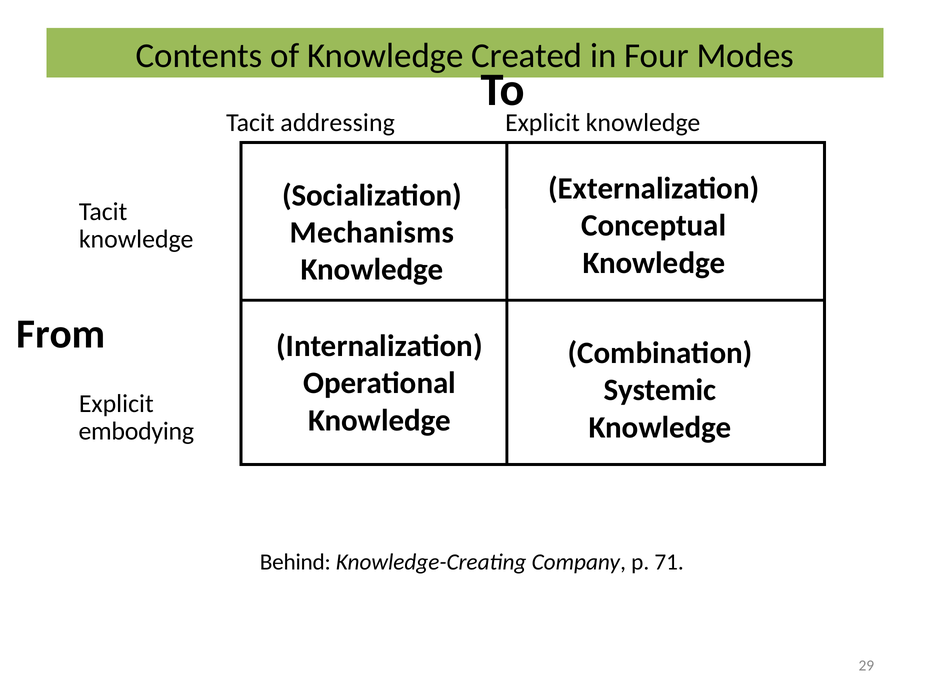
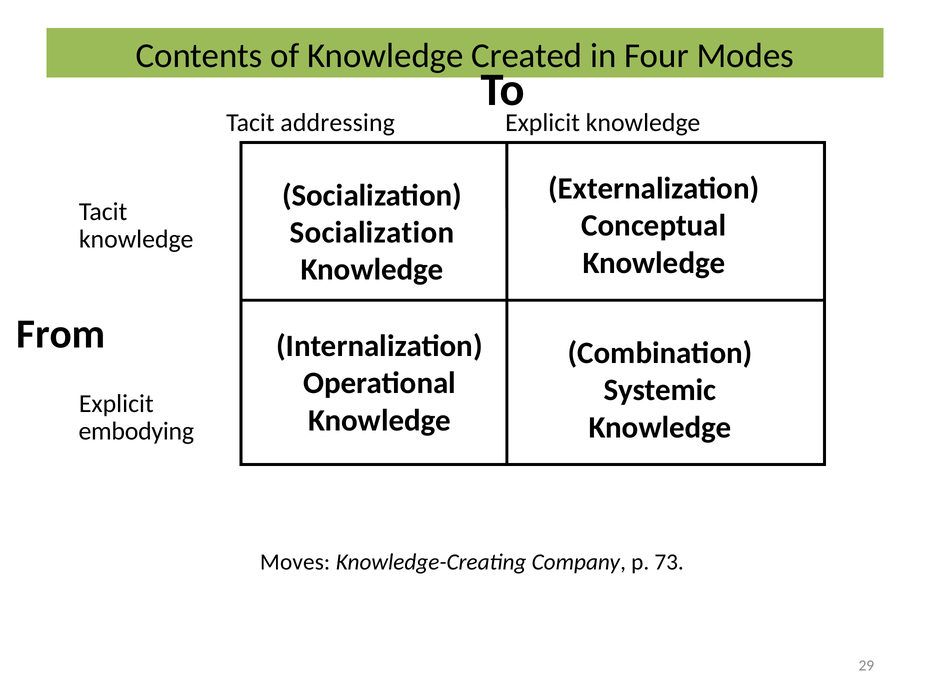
Mechanisms: Mechanisms -> Socialization (372, 233)
Behind: Behind -> Moves (295, 563)
71: 71 -> 73 (669, 563)
